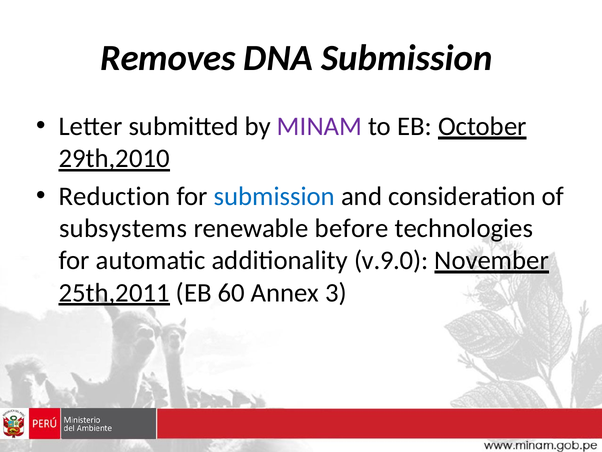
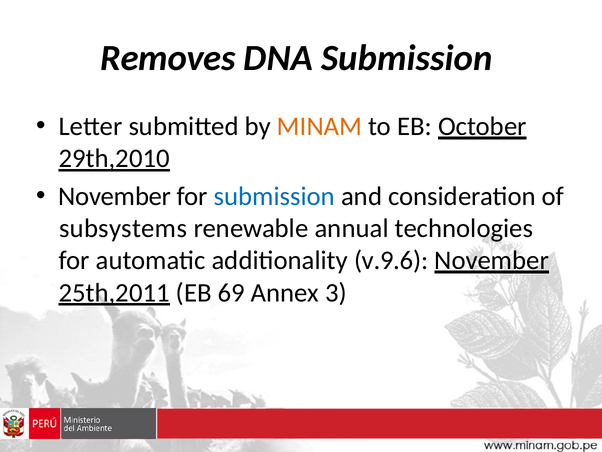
MINAM colour: purple -> orange (320, 126)
Reduction: Reduction -> November (115, 196)
before: before -> annual (352, 228)
v.9.0: v.9.0 -> v.9.6 (391, 260)
60: 60 -> 69 (231, 292)
